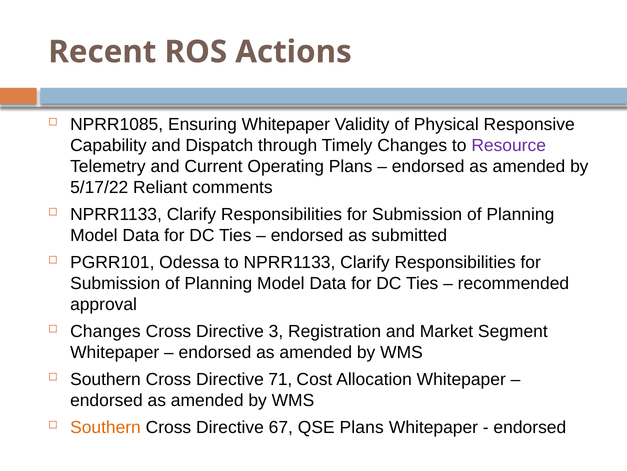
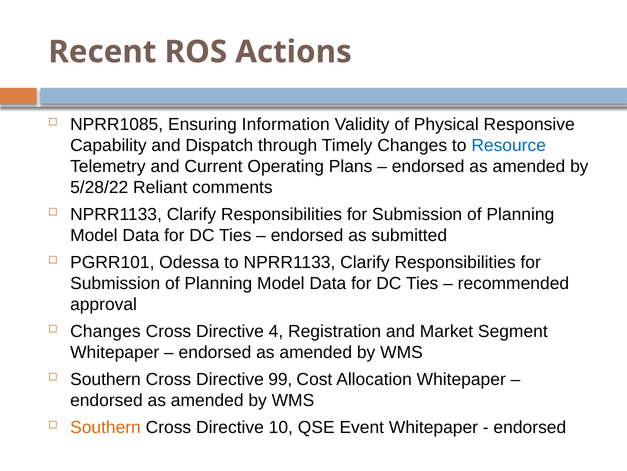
Ensuring Whitepaper: Whitepaper -> Information (286, 125)
Resource colour: purple -> blue (509, 145)
5/17/22: 5/17/22 -> 5/28/22 (99, 187)
3: 3 -> 4 (276, 331)
71: 71 -> 99 (280, 379)
67: 67 -> 10 (281, 427)
QSE Plans: Plans -> Event (362, 427)
